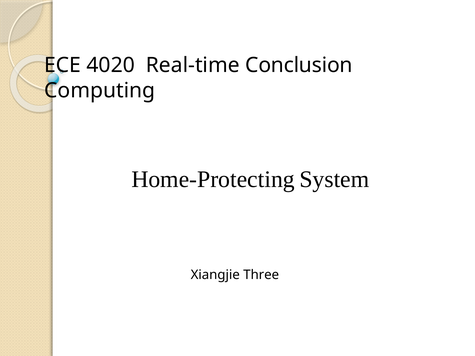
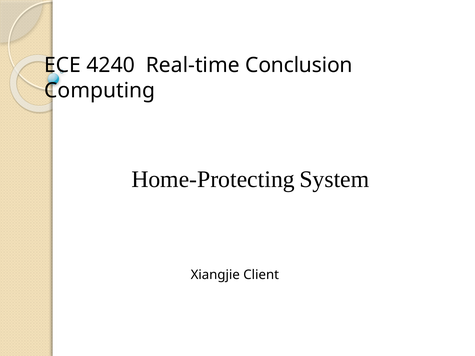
4020: 4020 -> 4240 (111, 65)
Three: Three -> Client (261, 275)
